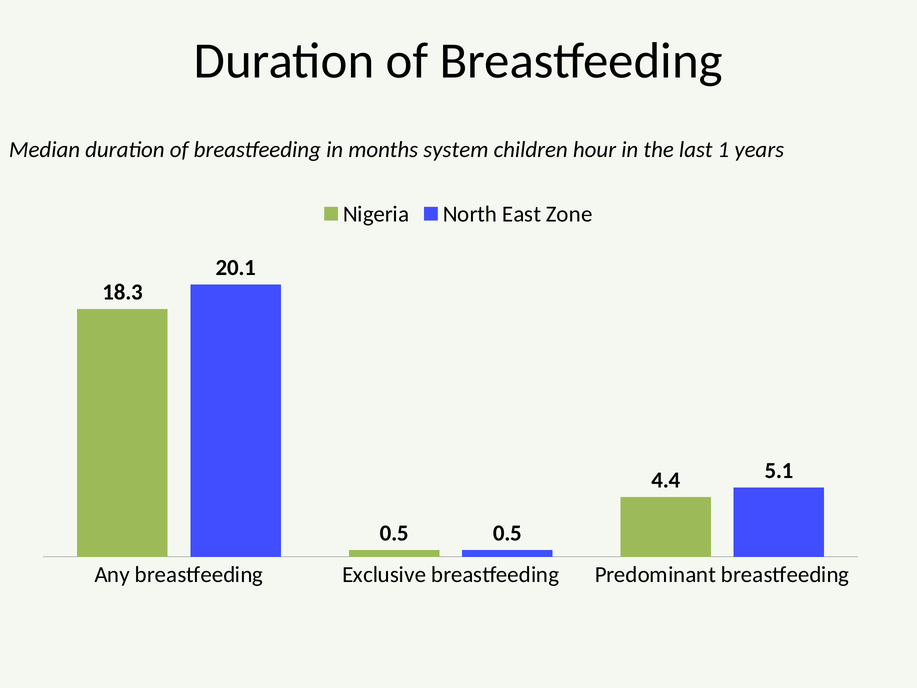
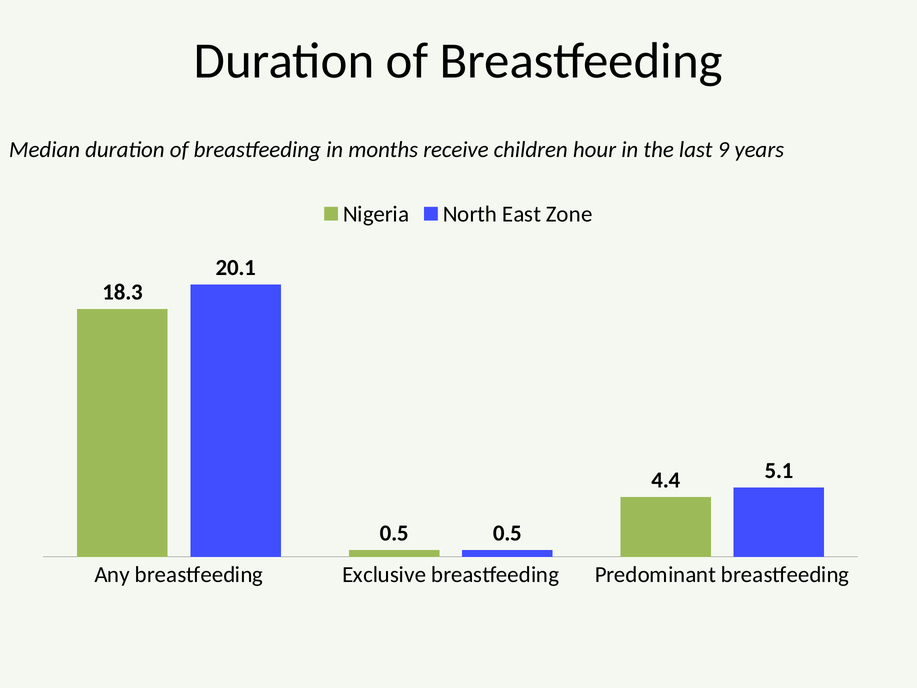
system: system -> receive (456, 150)
1: 1 -> 9 (723, 150)
